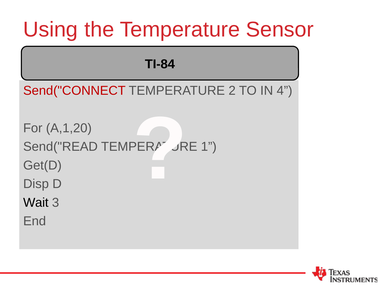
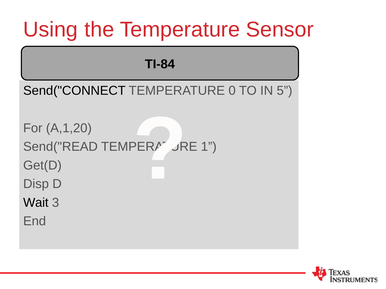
Send("CONNECT colour: red -> black (74, 91)
2: 2 -> 0 (232, 91)
4: 4 -> 5 (285, 91)
